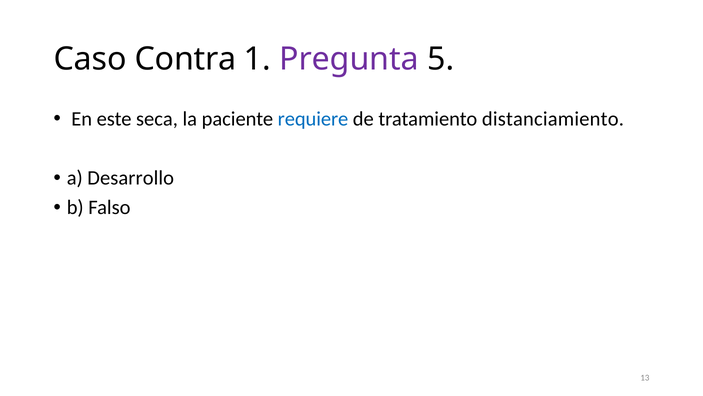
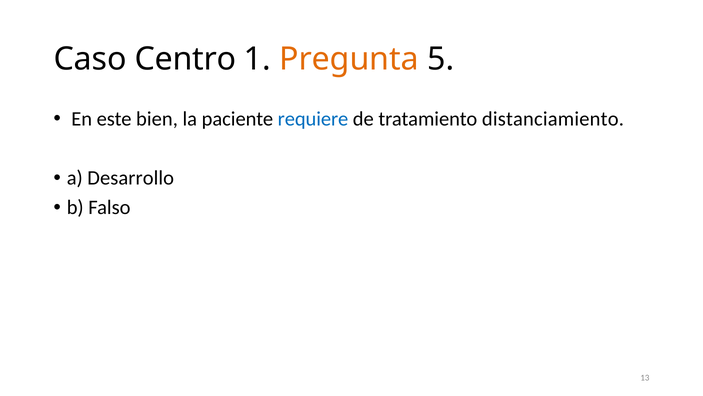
Contra: Contra -> Centro (186, 59)
Pregunta colour: purple -> orange (349, 59)
seca: seca -> bien (157, 119)
